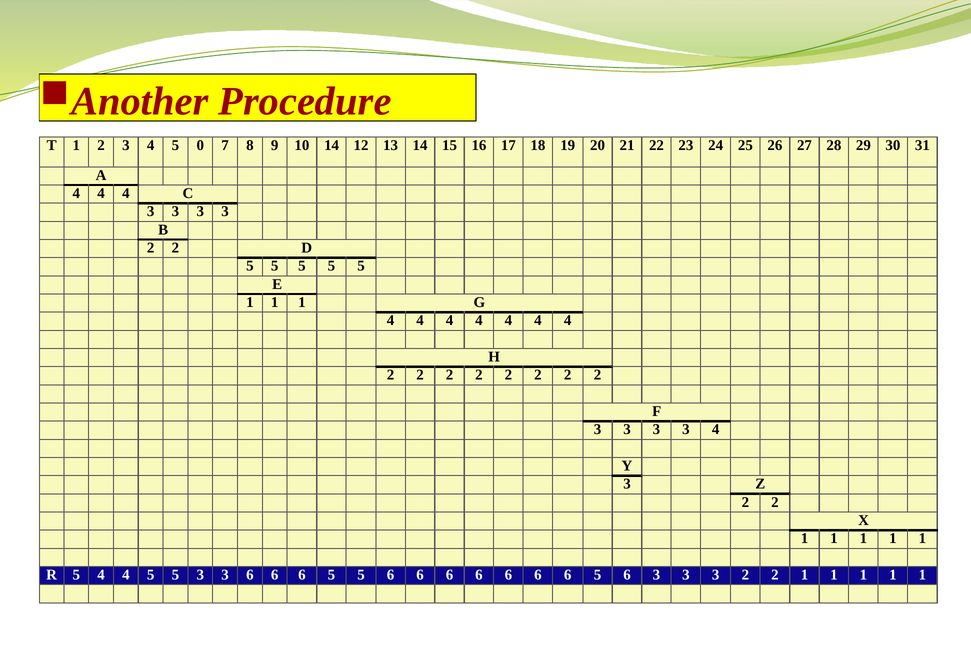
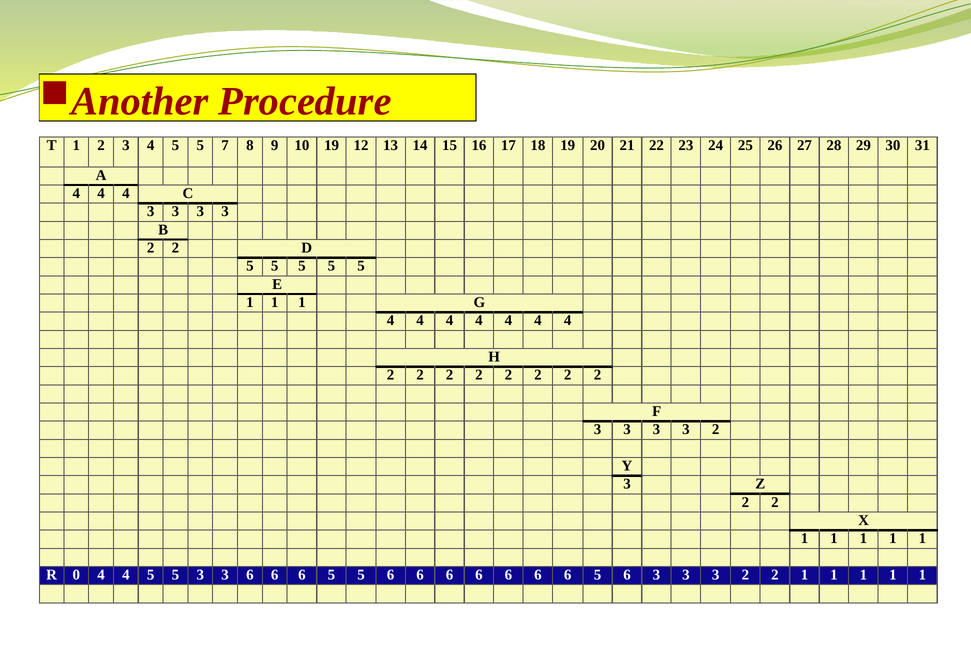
3 4 5 0: 0 -> 5 (200, 146)
10 14: 14 -> 19 (332, 146)
4: 4 -> 2 (716, 430)
R 5: 5 -> 0 (76, 575)
